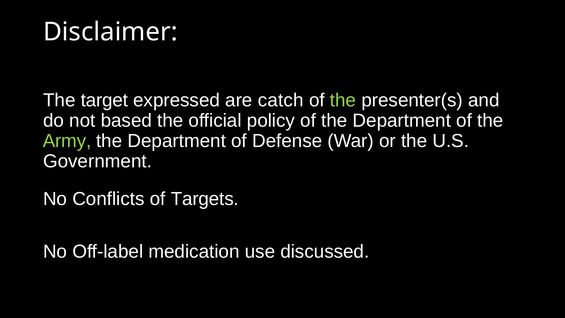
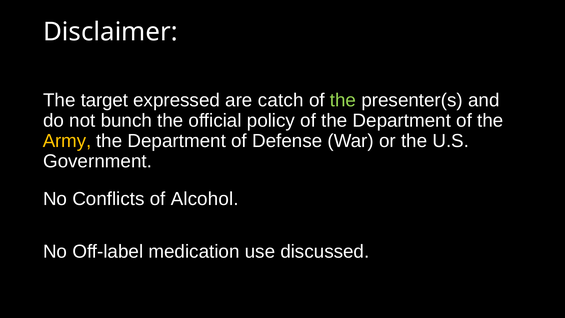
based: based -> bunch (126, 120)
Army colour: light green -> yellow (67, 141)
Targets: Targets -> Alcohol (205, 199)
